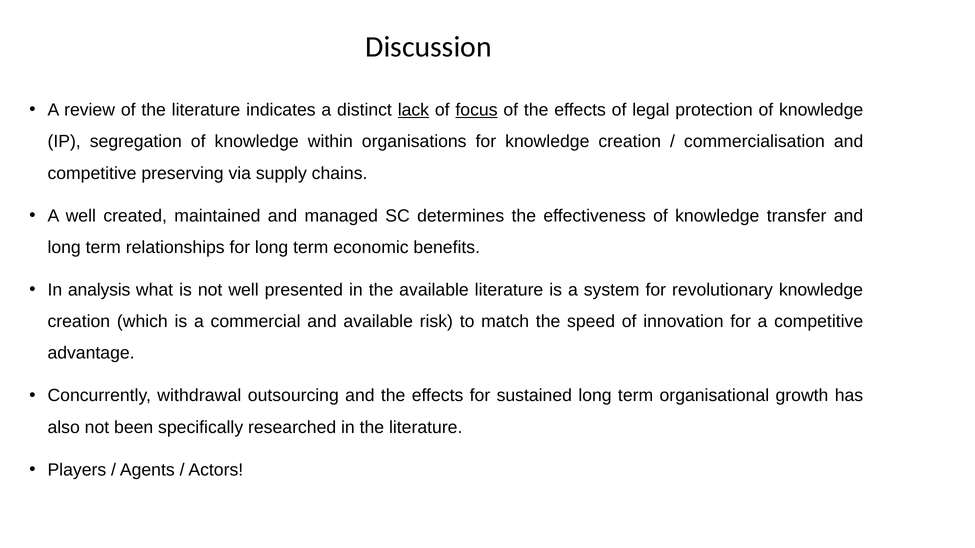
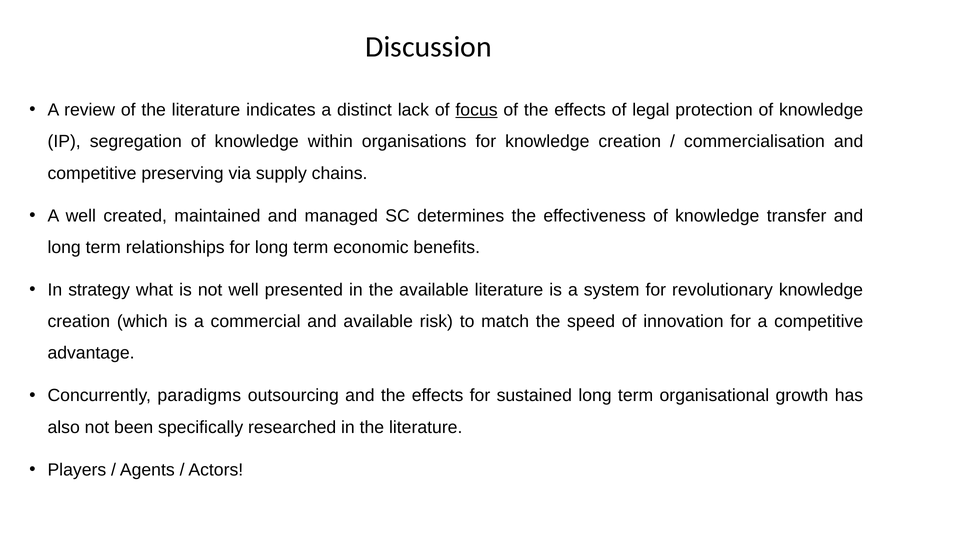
lack underline: present -> none (413, 110)
analysis: analysis -> strategy (99, 290)
withdrawal: withdrawal -> paradigms (199, 396)
